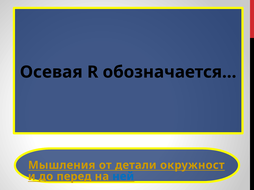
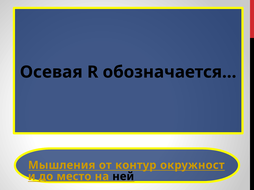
детали: детали -> контур (136, 166)
перед: перед -> место (74, 177)
ней colour: blue -> black (123, 177)
